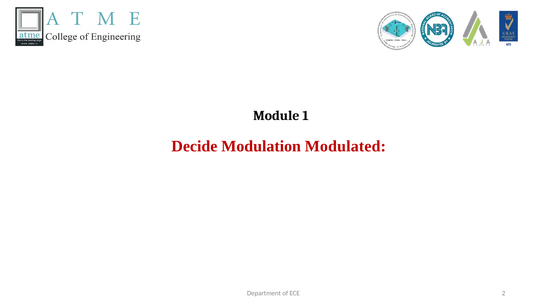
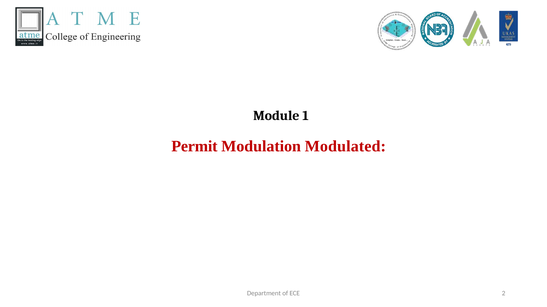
Decide: Decide -> Permit (194, 147)
